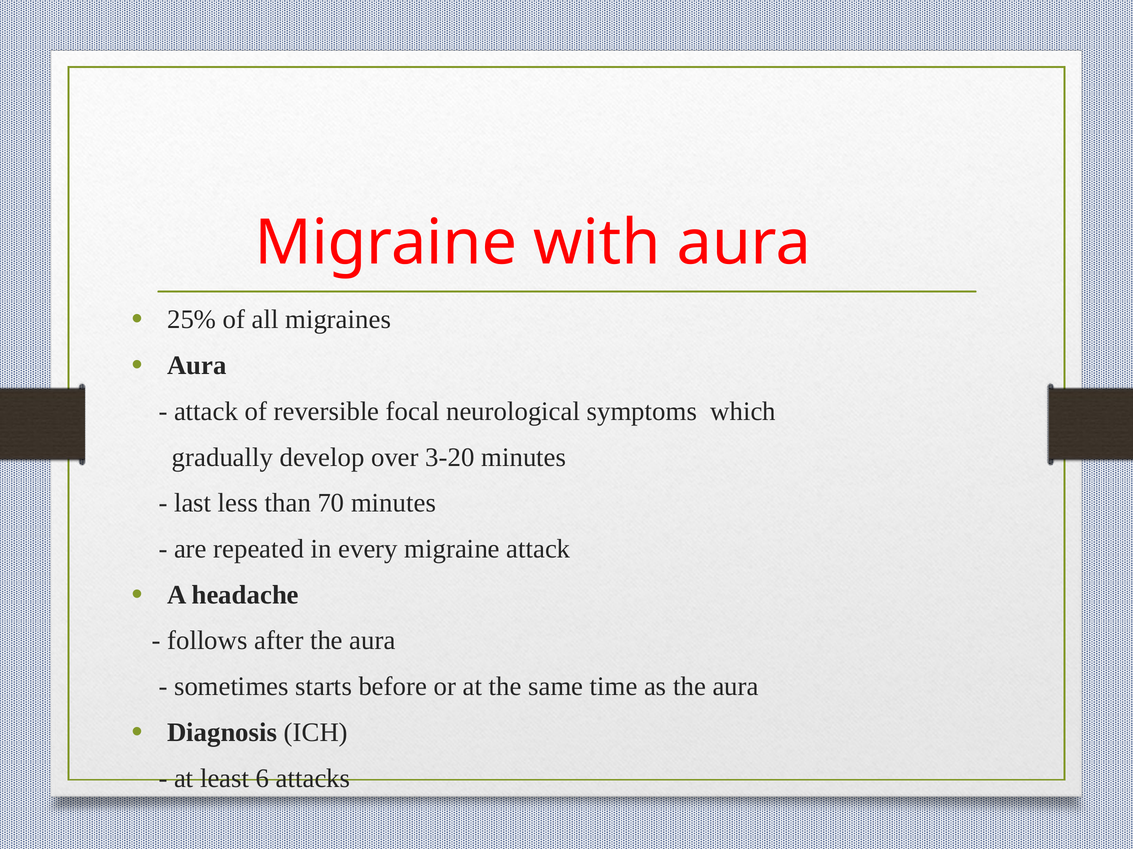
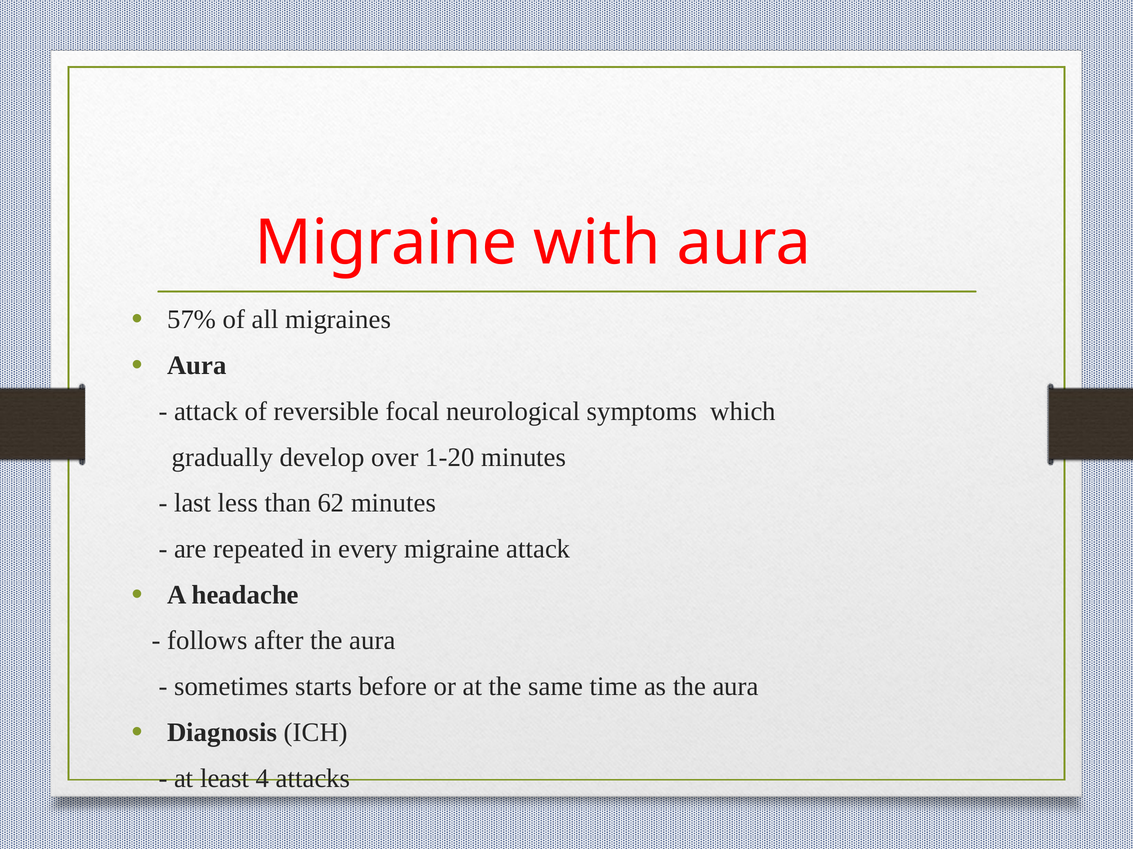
25%: 25% -> 57% (192, 320)
3-20: 3-20 -> 1-20 (450, 458)
70: 70 -> 62 (331, 504)
6: 6 -> 4 (263, 779)
